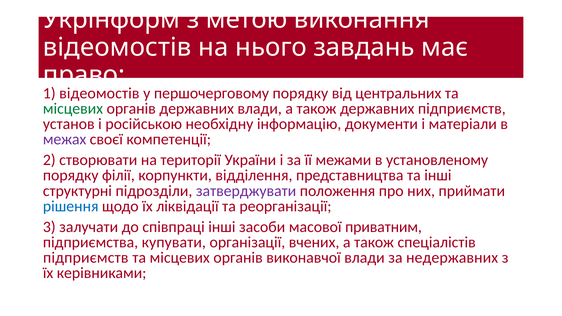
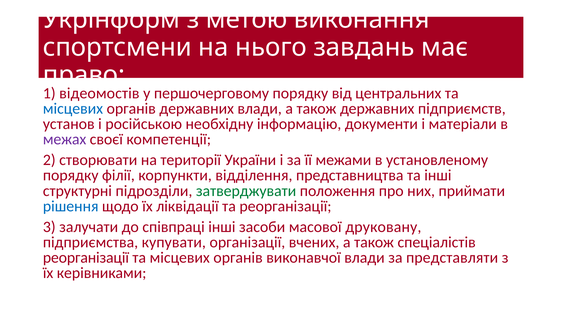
відеомостів: відеомостів -> спортсмени (117, 47)
місцевих colour: green -> blue (73, 109)
затверджувати colour: purple -> green (246, 191)
приватним: приватним -> друковану (383, 227)
підприємств: підприємств -> реорганізації (86, 258)
недержавних: недержавних -> представляти (452, 258)
